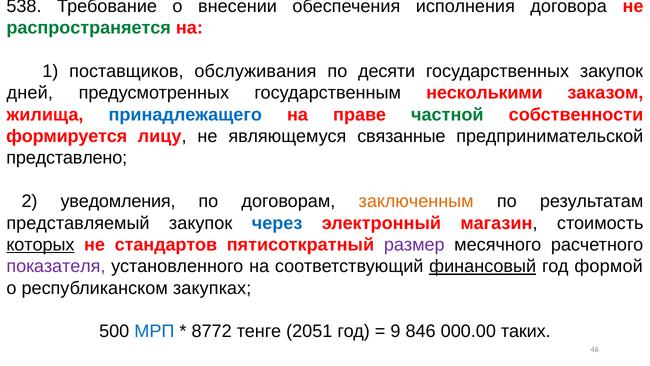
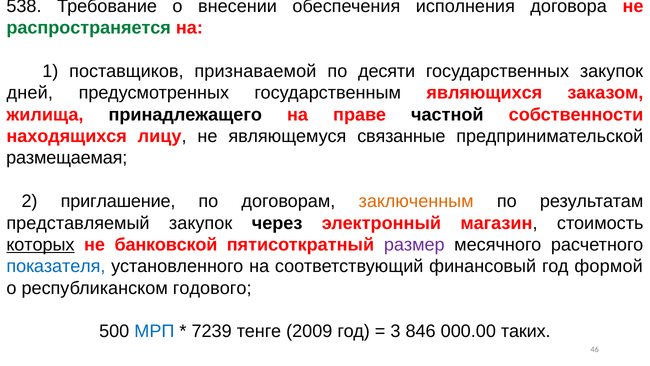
обслуживания: обслуживания -> признаваемой (255, 71)
несколькими: несколькими -> являющихся (484, 93)
принадлежащего colour: blue -> black (185, 114)
частной colour: green -> black (447, 114)
формируется: формируется -> находящихся (67, 136)
представлено: представлено -> размещаемая (67, 158)
уведомления: уведомления -> приглашение (118, 201)
через colour: blue -> black (277, 223)
стандартов: стандартов -> банковской (166, 244)
показателя colour: purple -> blue (56, 266)
финансовый underline: present -> none (483, 266)
закупках: закупках -> годового (212, 288)
8772: 8772 -> 7239 (212, 331)
2051: 2051 -> 2009 (309, 331)
9: 9 -> 3 (395, 331)
